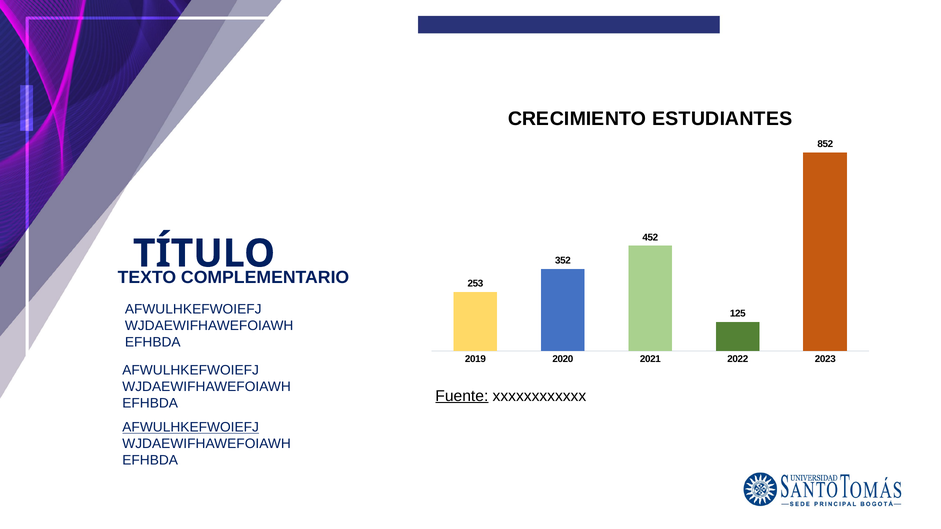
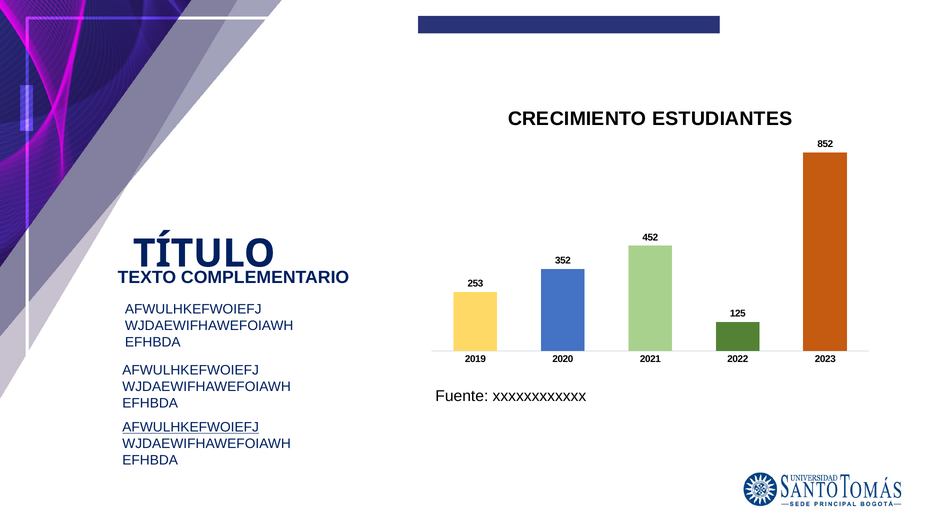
Fuente underline: present -> none (462, 396)
